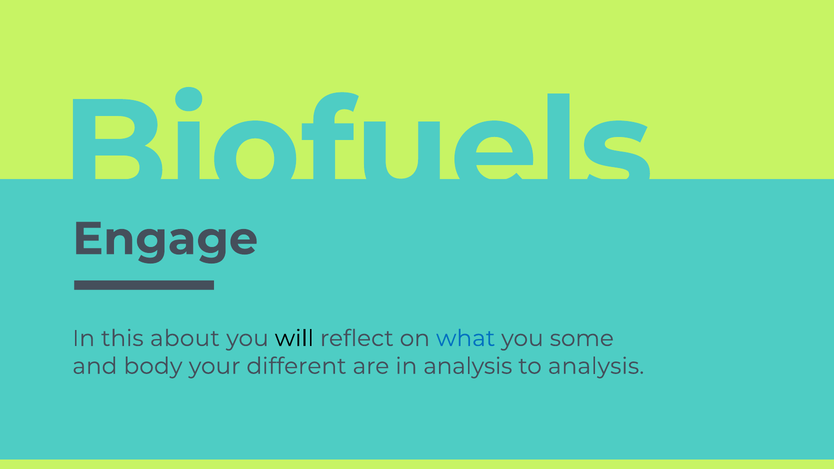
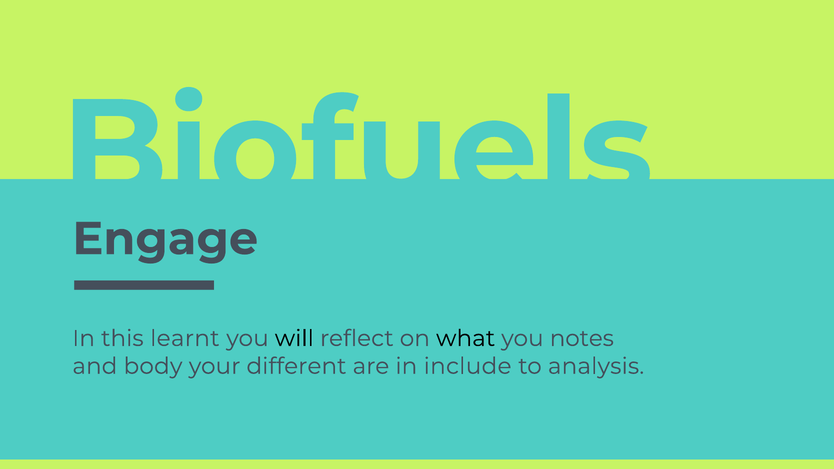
about: about -> learnt (185, 338)
what colour: blue -> black (466, 338)
some: some -> notes (582, 338)
in analysis: analysis -> include (468, 366)
